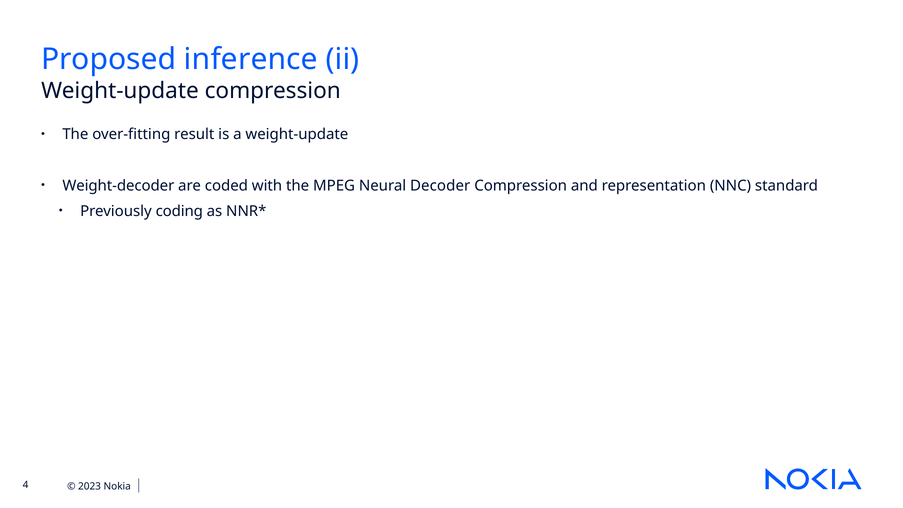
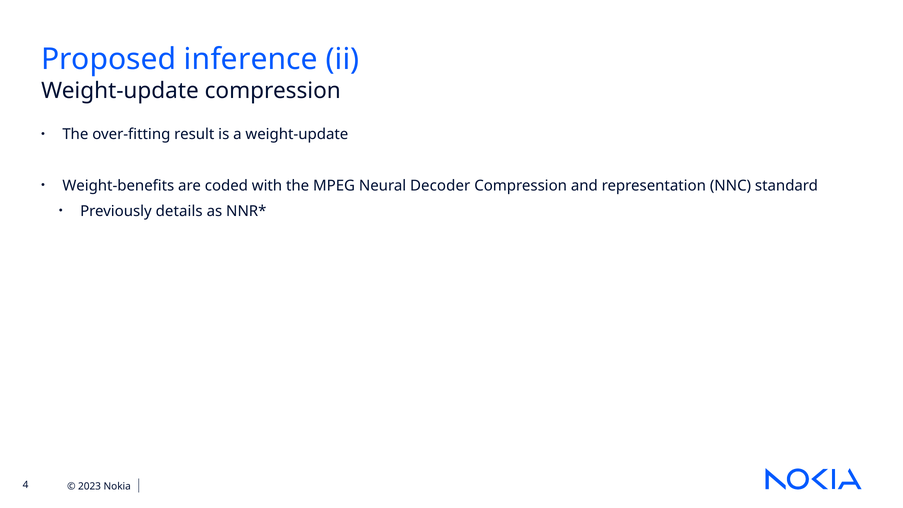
Weight-decoder: Weight-decoder -> Weight-benefits (118, 186)
coding: coding -> details (179, 211)
